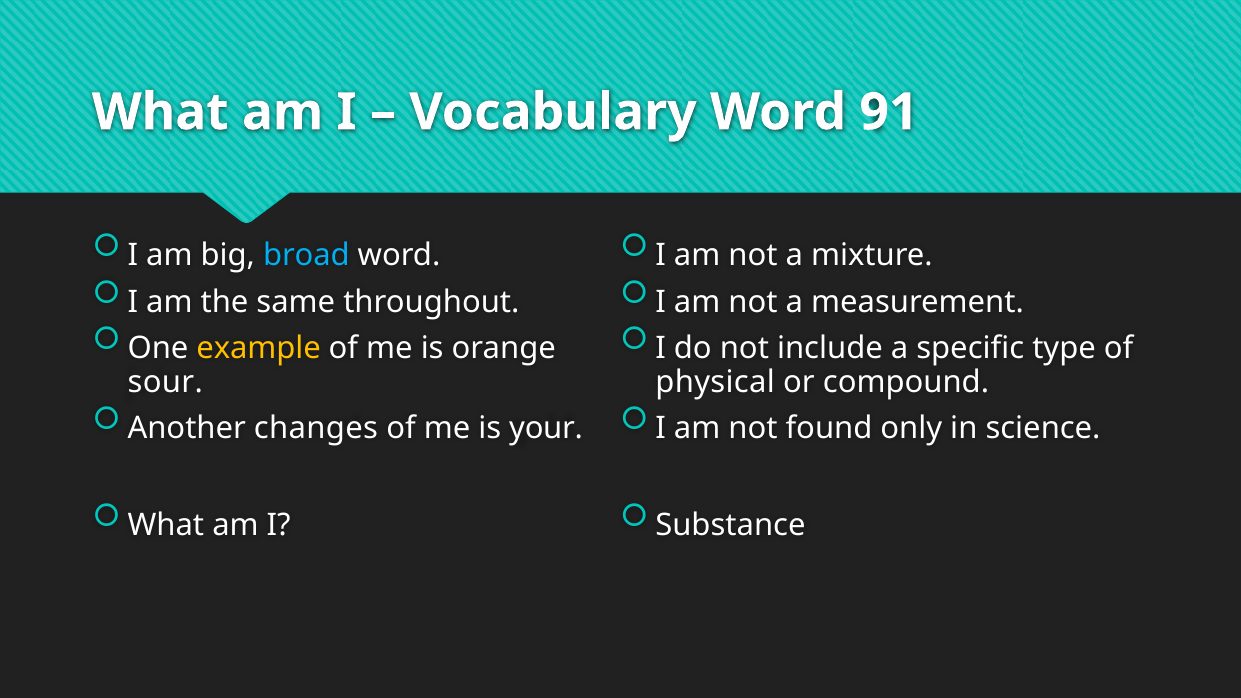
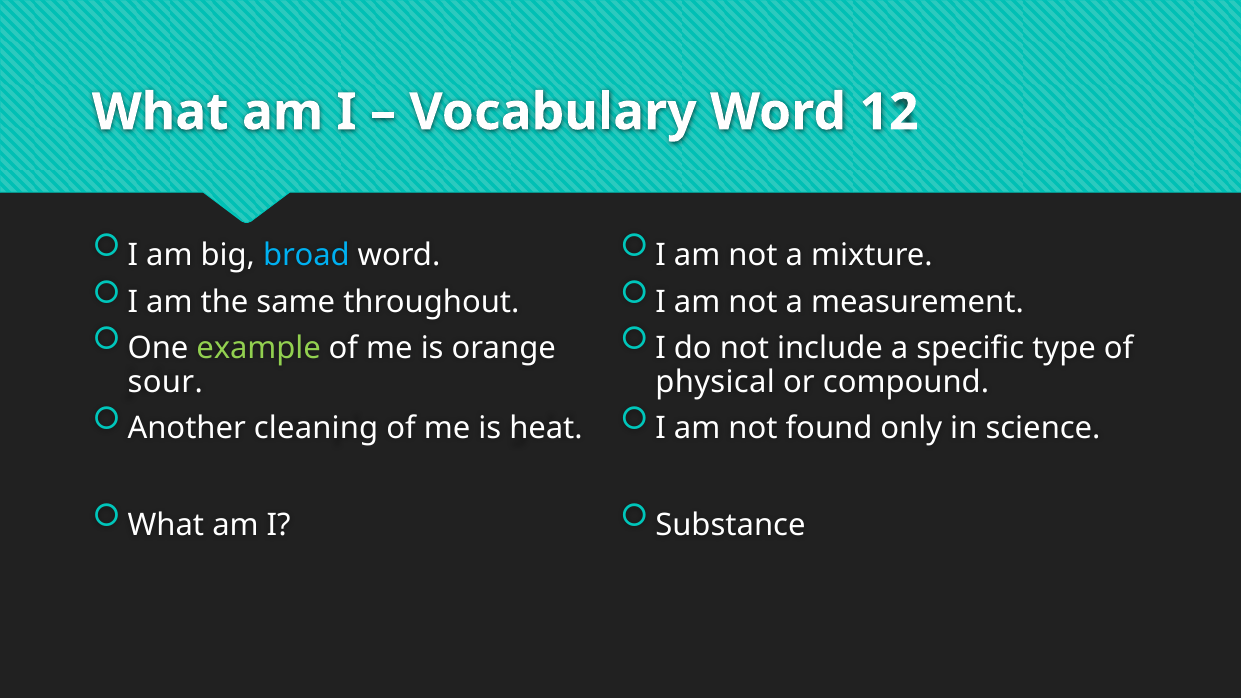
91: 91 -> 12 (889, 112)
example colour: yellow -> light green (259, 348)
changes: changes -> cleaning (316, 428)
your: your -> heat (546, 428)
